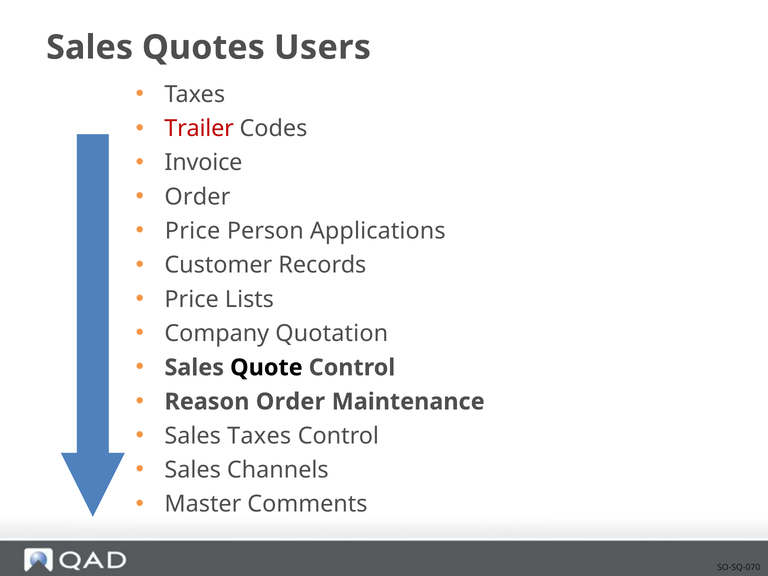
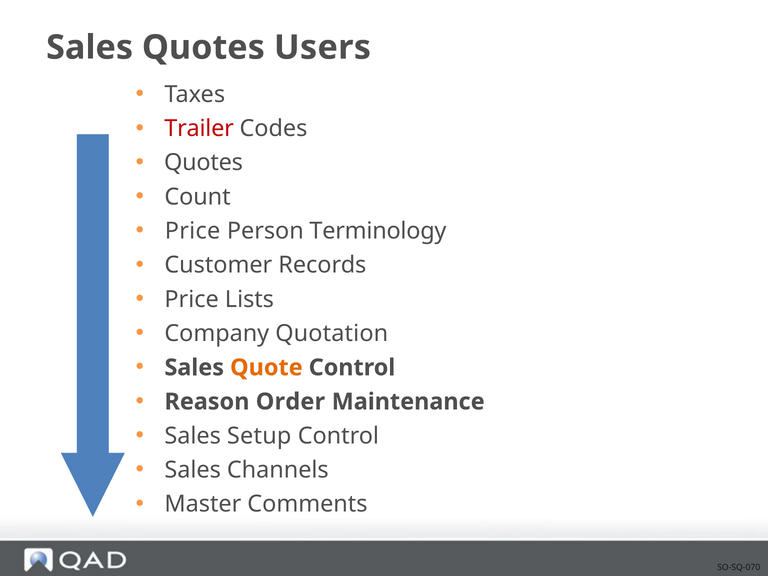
Invoice: Invoice -> Quotes (204, 163)
Order: Order -> Count (198, 197)
Applications: Applications -> Terminology (378, 231)
Quote colour: black -> orange (266, 368)
Sales Taxes: Taxes -> Setup (259, 436)
